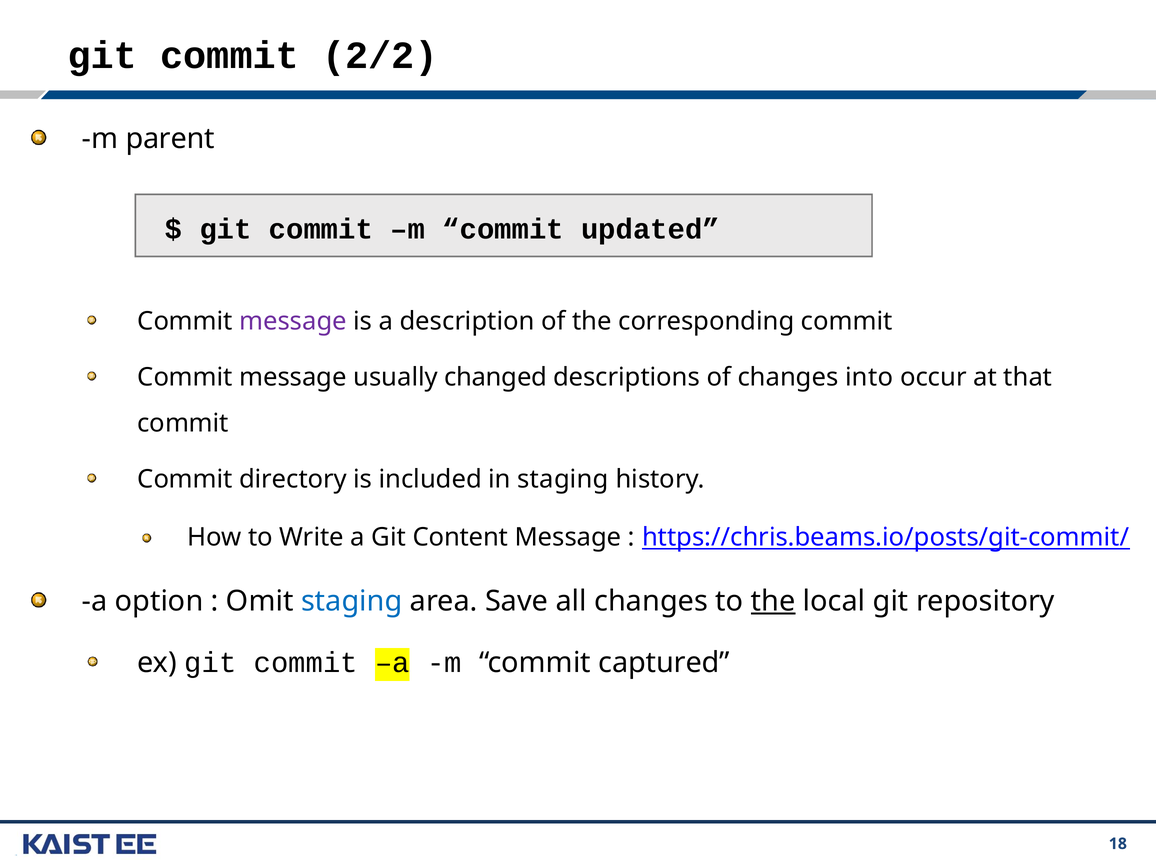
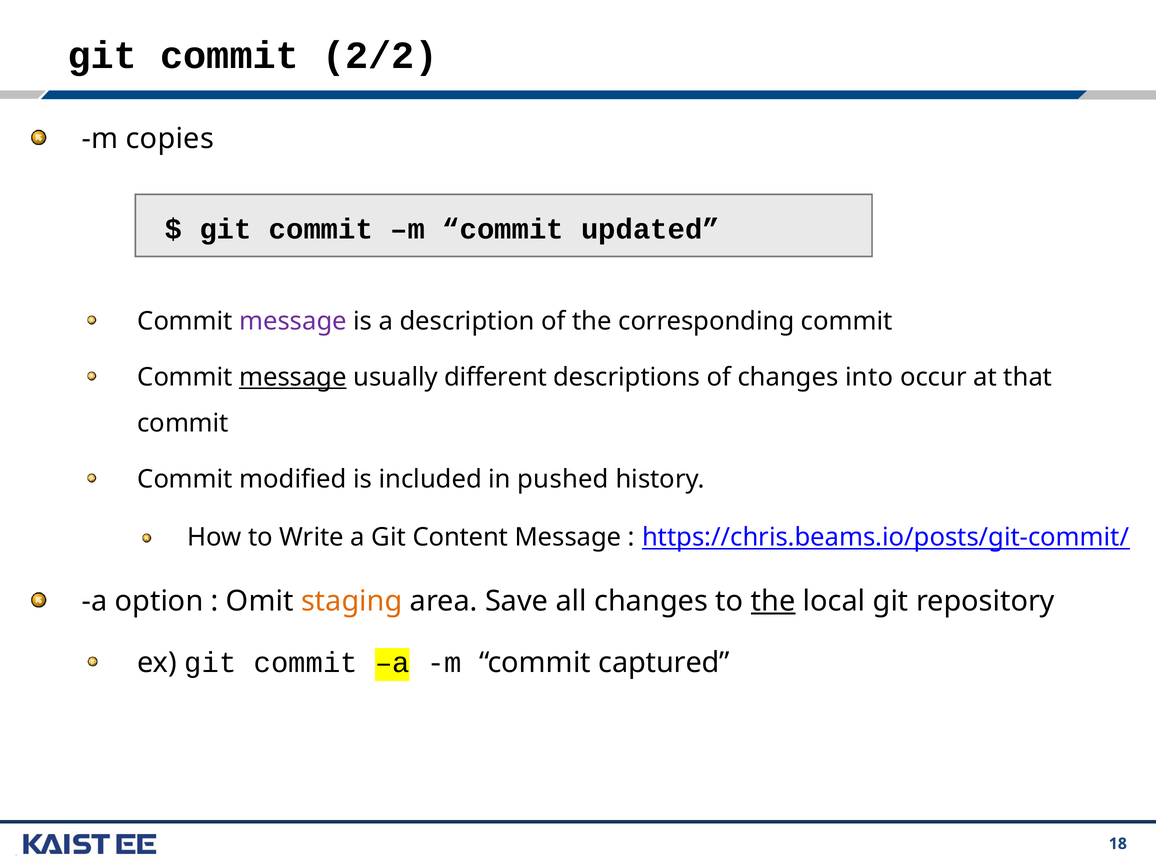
parent: parent -> copies (170, 139)
message underline: none -> present (293, 377)
changed: changed -> different (496, 377)
directory: directory -> modified (293, 479)
in staging: staging -> pushed (563, 479)
staging colour: blue -> orange (352, 601)
